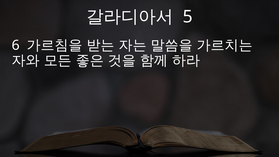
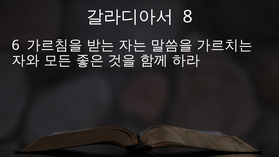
5: 5 -> 8 (188, 17)
